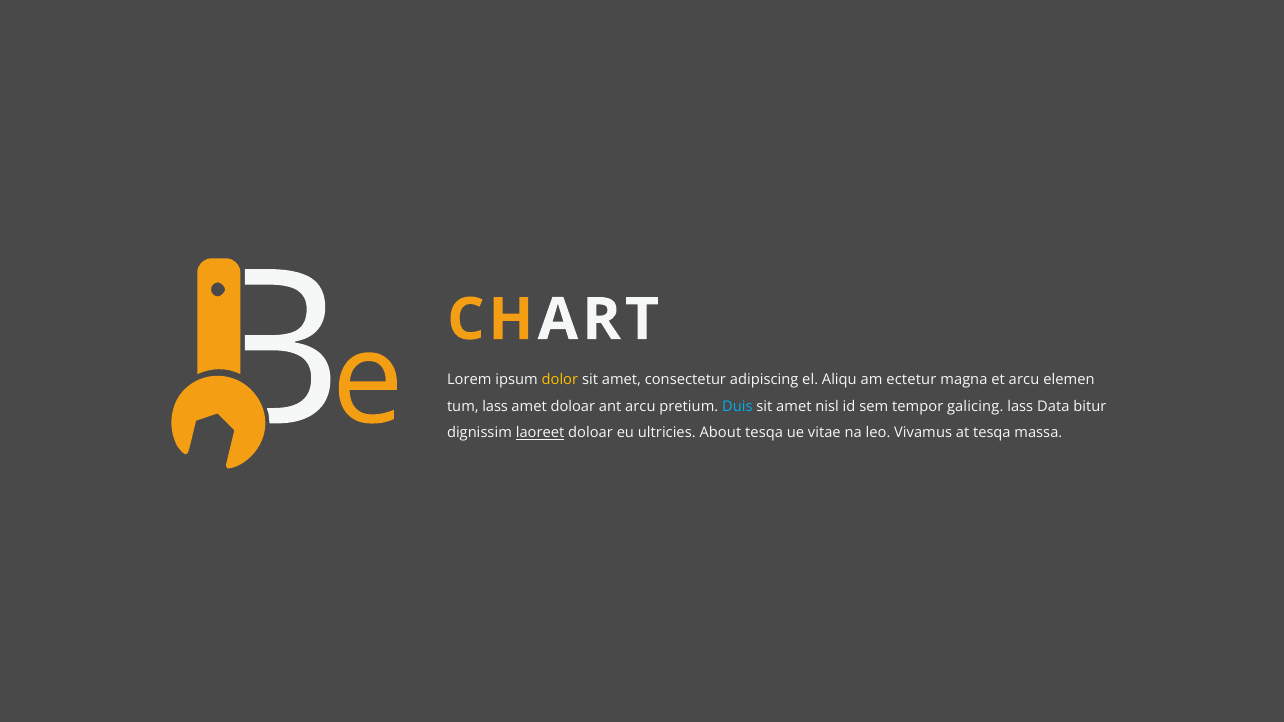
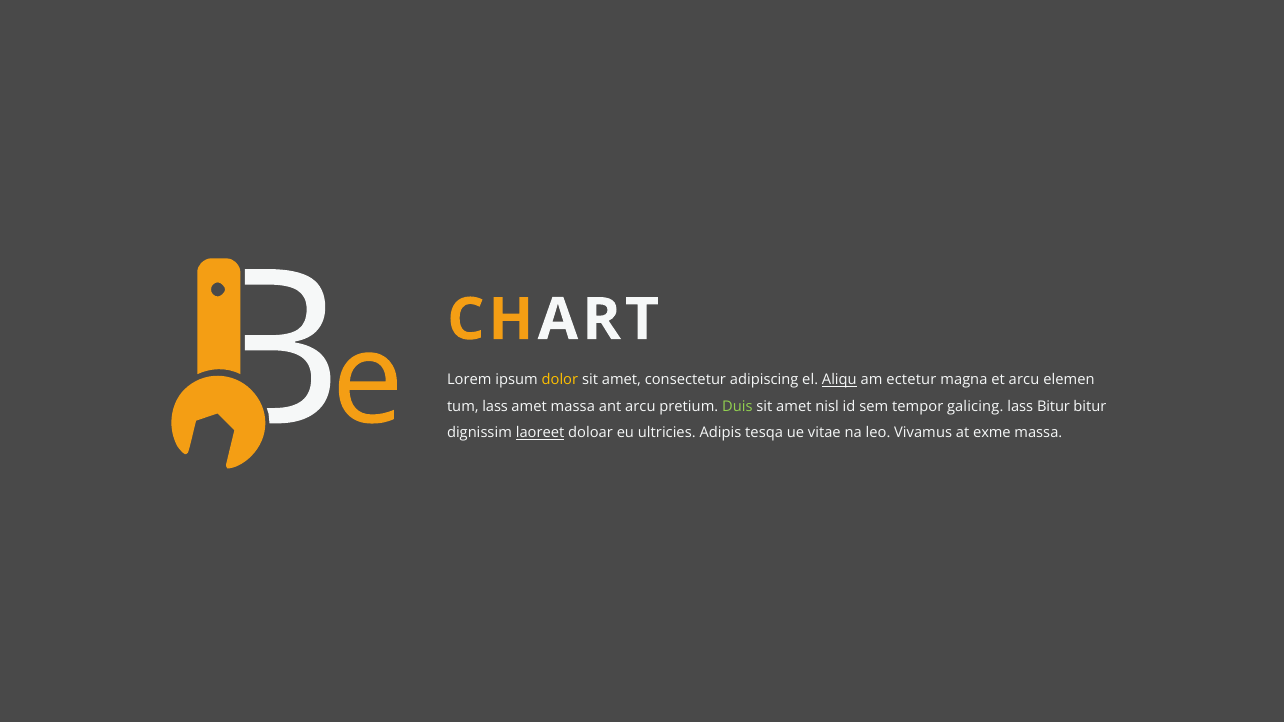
Aliqu underline: none -> present (839, 380)
amet doloar: doloar -> massa (573, 407)
Duis colour: light blue -> light green (737, 407)
lass Data: Data -> Bitur (1053, 407)
About: About -> Adipis (720, 433)
at tesqa: tesqa -> exme (992, 433)
